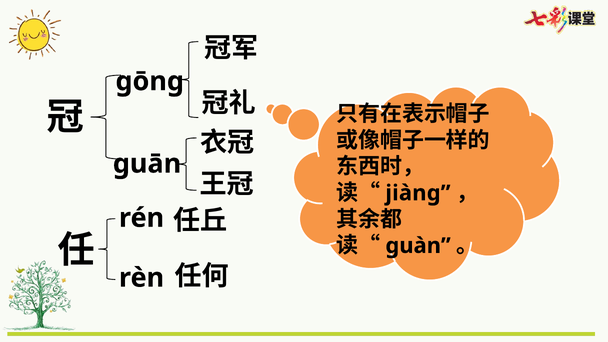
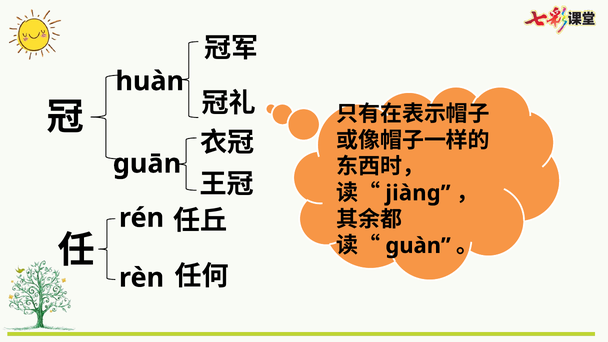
gōng: gōng -> huàn (150, 81)
